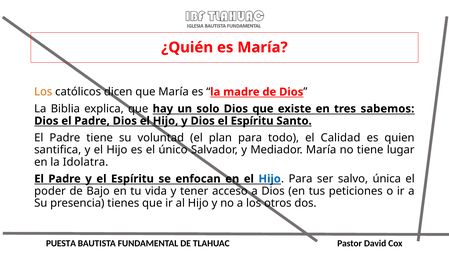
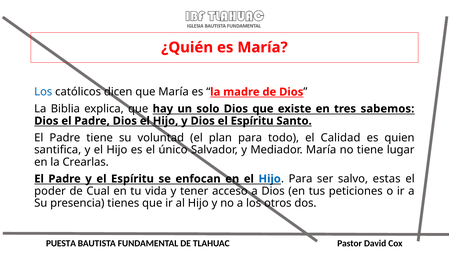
Los colour: orange -> blue (43, 92)
Idolatra: Idolatra -> Crearlas (86, 162)
única: única -> estas (387, 179)
Bajo: Bajo -> Cual (98, 191)
